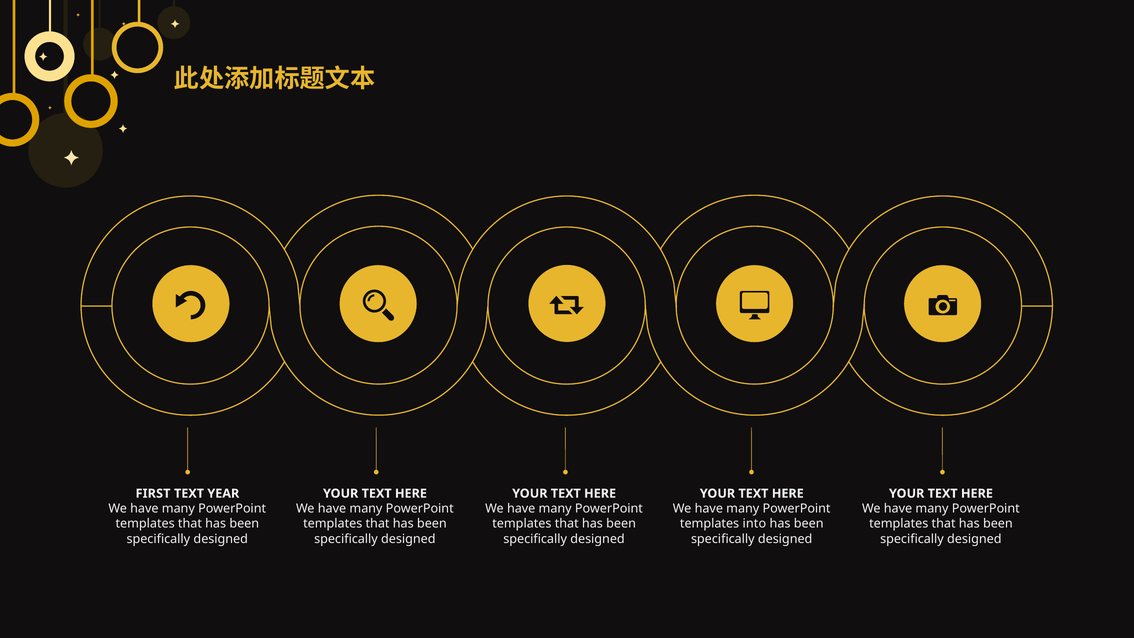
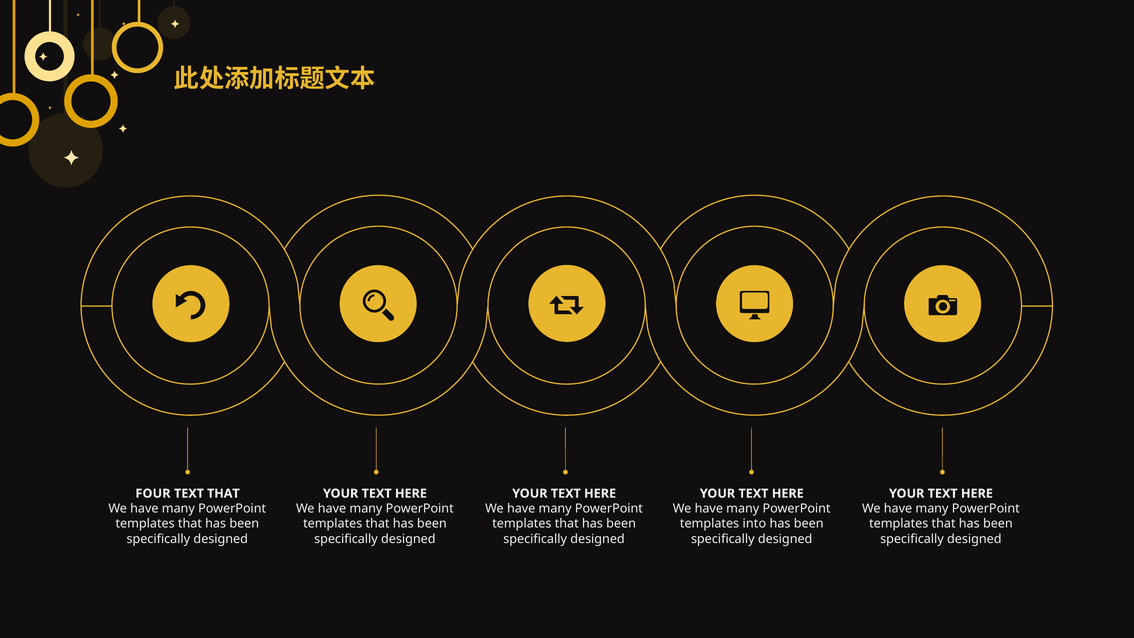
FIRST: FIRST -> FOUR (153, 493)
TEXT YEAR: YEAR -> THAT (223, 493)
